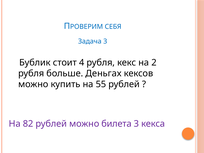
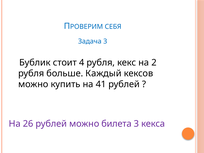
Деньгах: Деньгах -> Каждый (103, 73)
55: 55 -> 41 (101, 84)
82: 82 -> 26 (28, 124)
